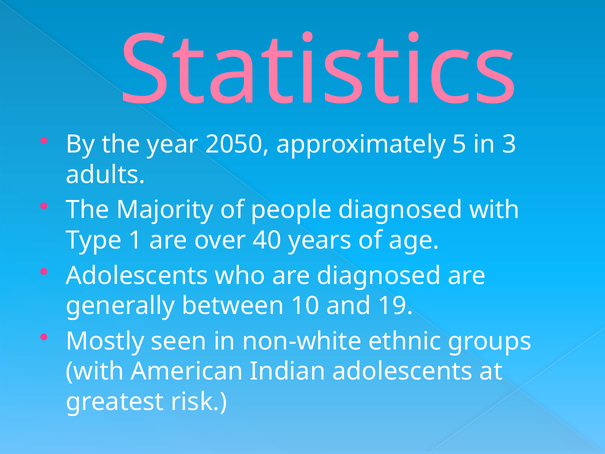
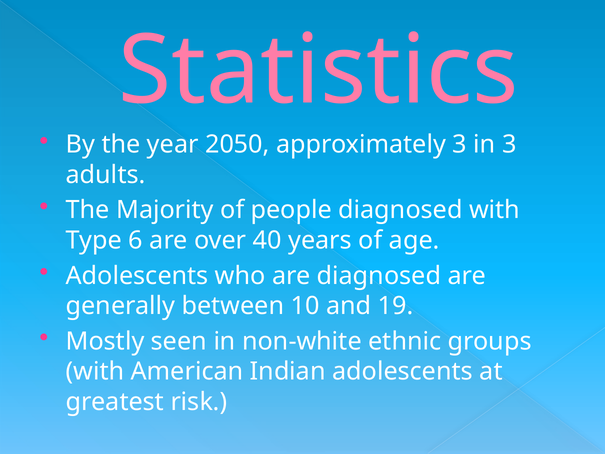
approximately 5: 5 -> 3 (460, 144)
1: 1 -> 6 (136, 240)
